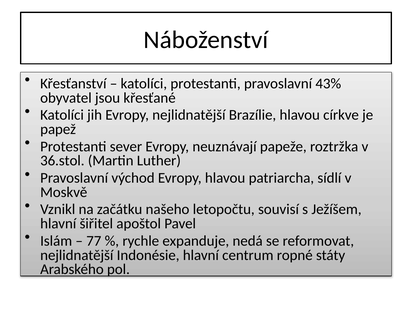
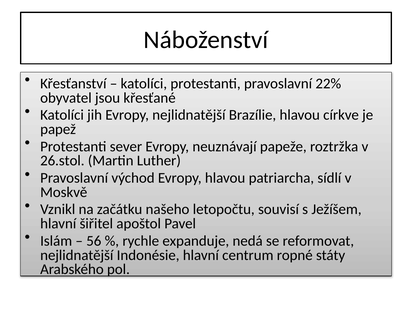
43%: 43% -> 22% (328, 84)
36.stol: 36.stol -> 26.stol (62, 161)
77: 77 -> 56 (94, 241)
